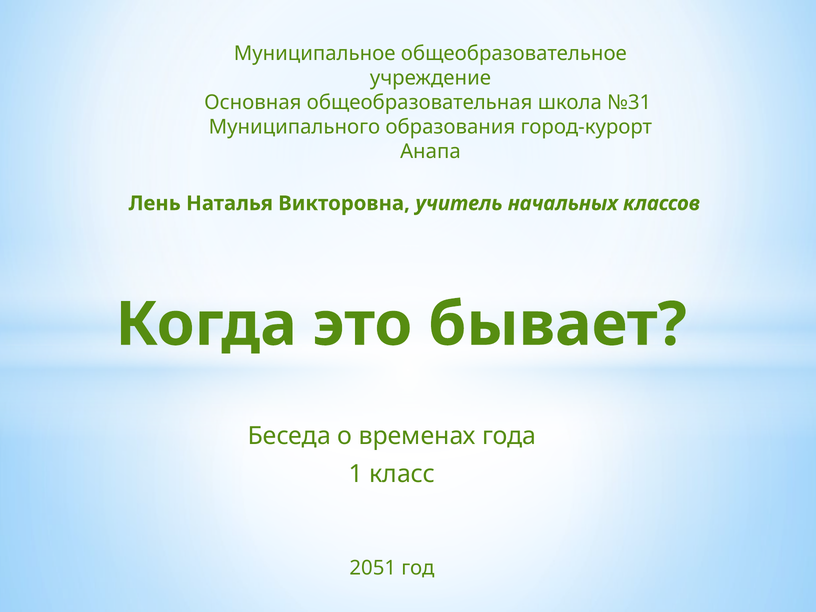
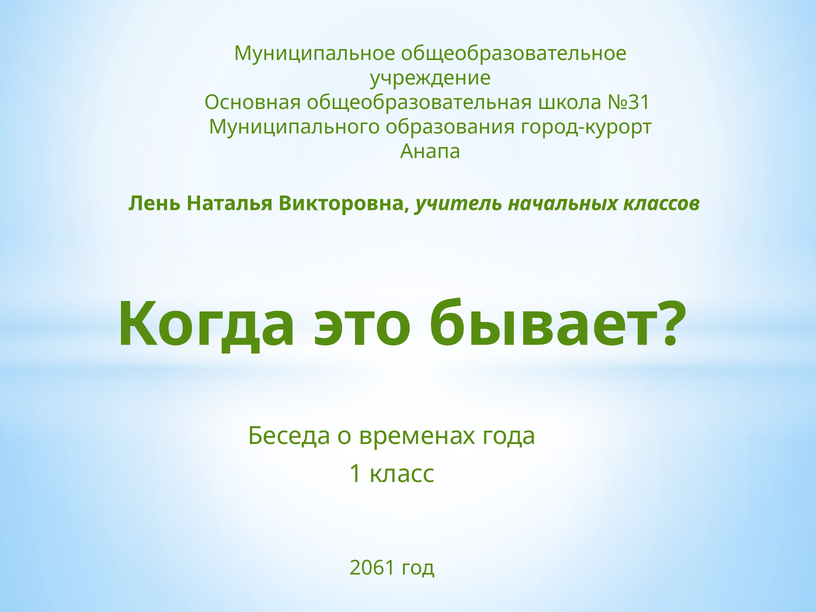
2051: 2051 -> 2061 (373, 568)
